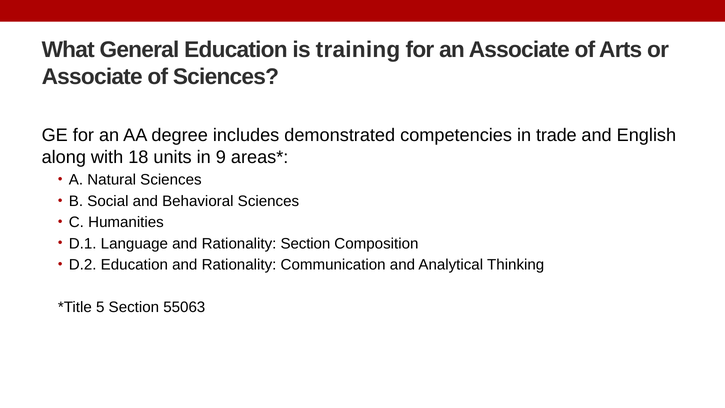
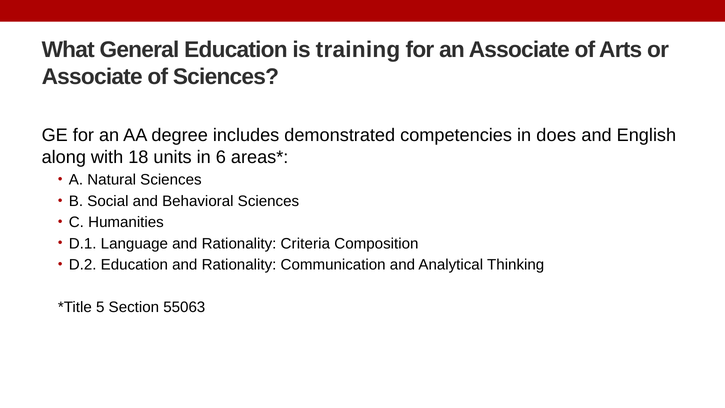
trade: trade -> does (556, 135)
9: 9 -> 6 (221, 157)
Rationality Section: Section -> Criteria (305, 243)
